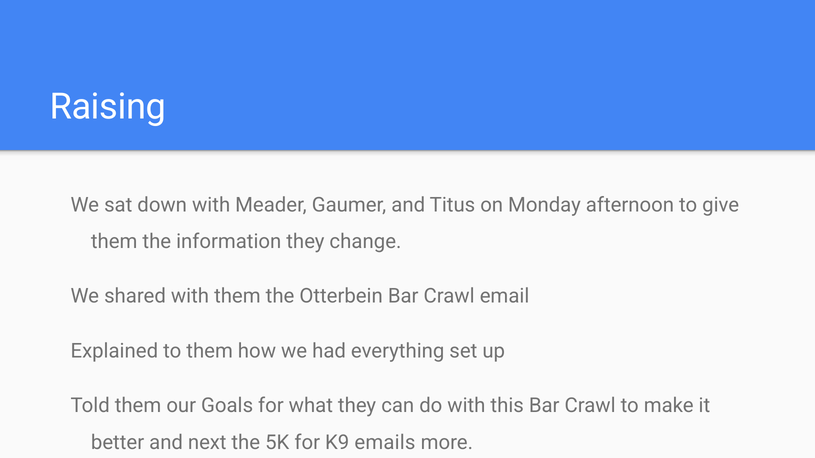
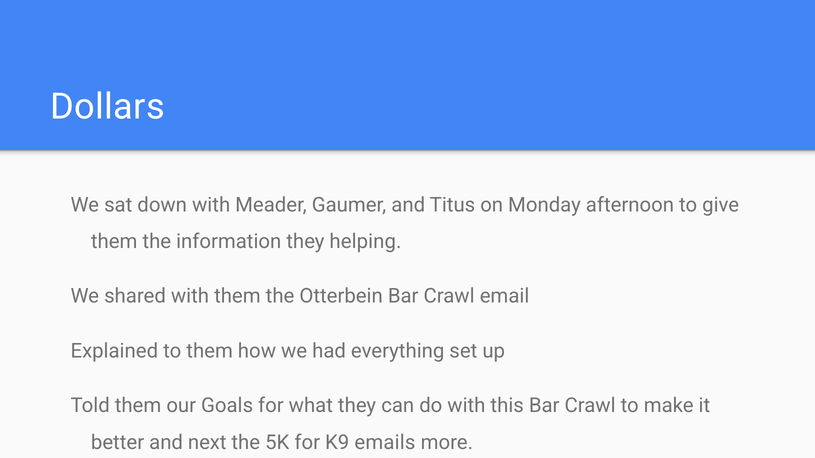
Raising: Raising -> Dollars (107, 107)
change: change -> helping (365, 242)
